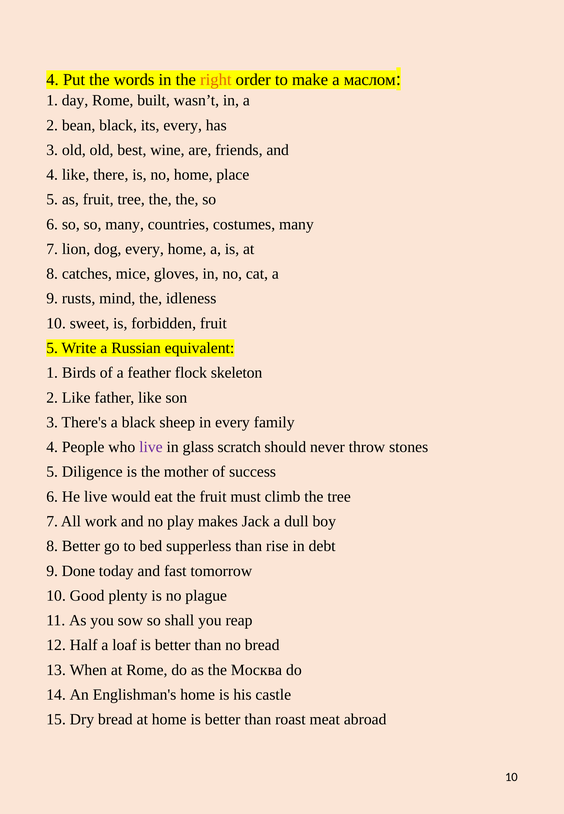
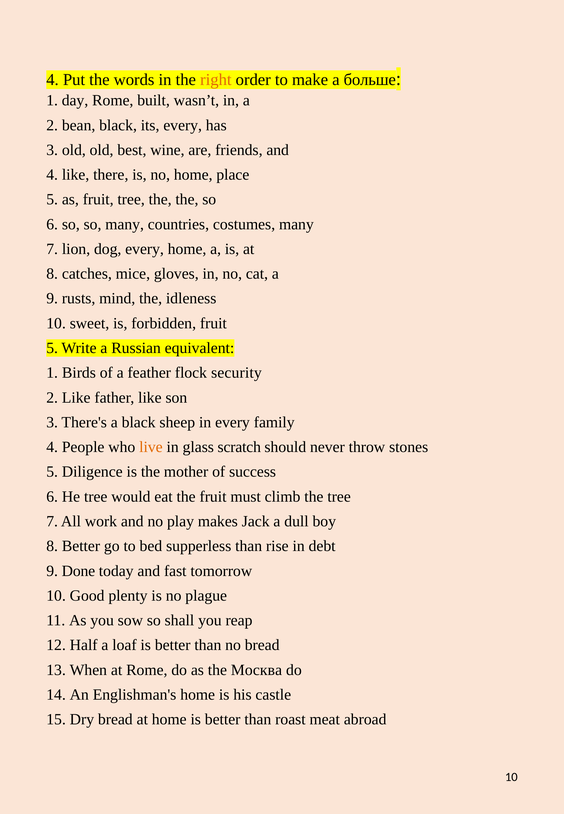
маслом: маслом -> больше (370, 80)
skeleton: skeleton -> security (236, 373)
live colour: purple -> orange (151, 447)
He live: live -> tree (96, 497)
